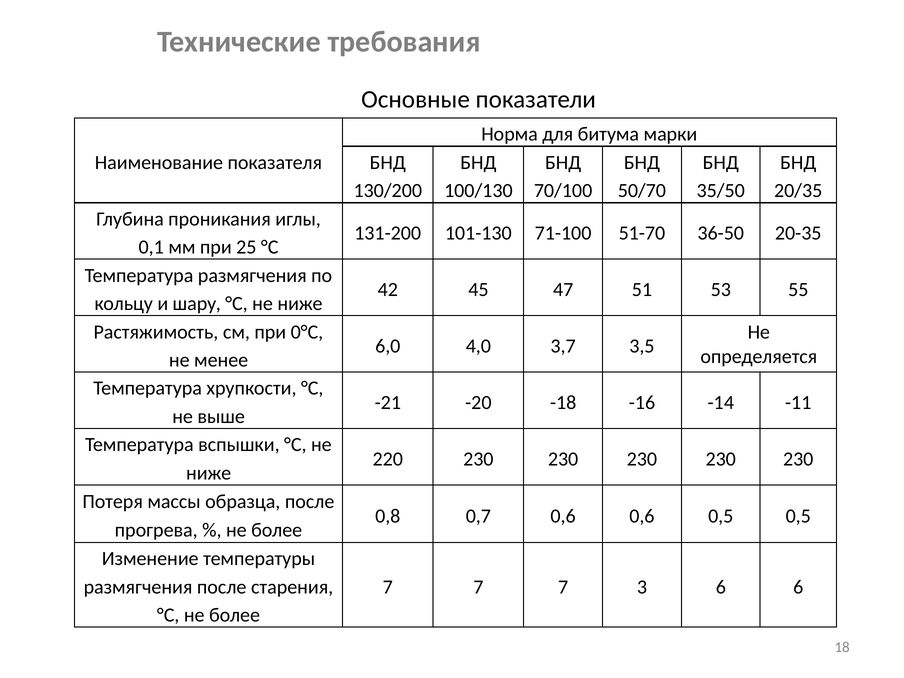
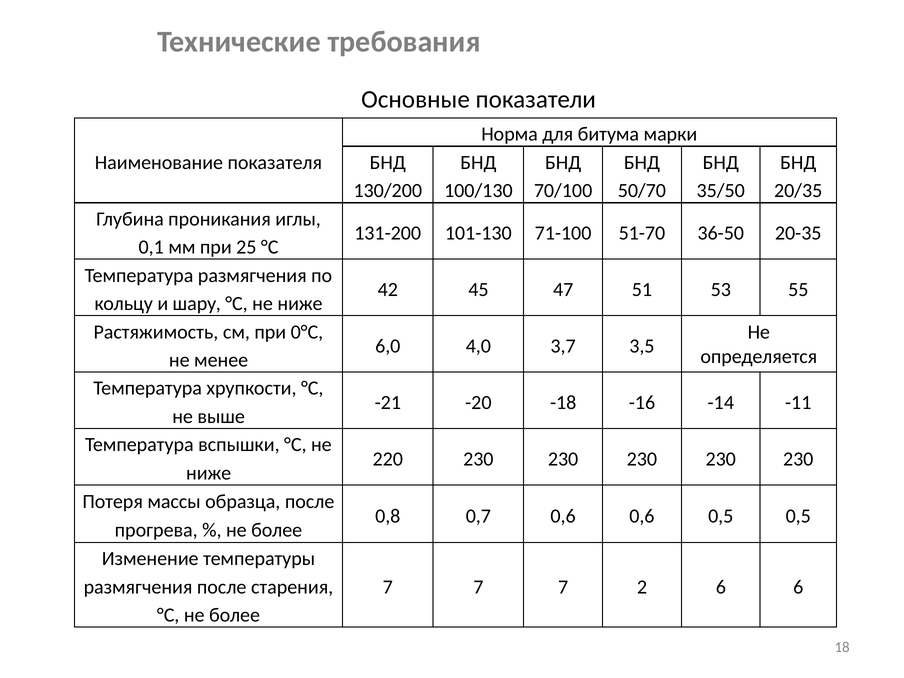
3: 3 -> 2 (642, 587)
